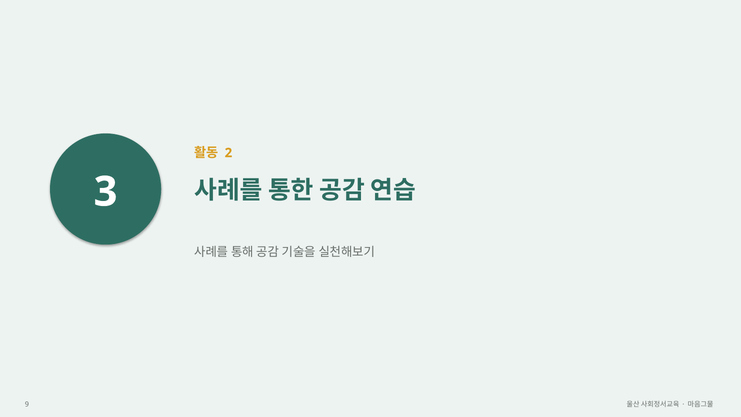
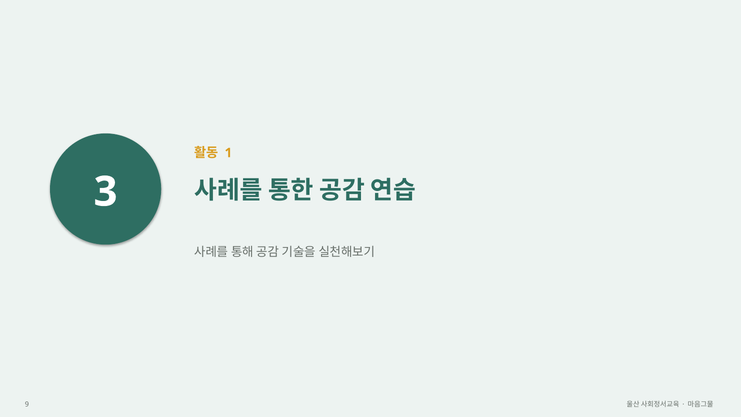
2: 2 -> 1 (228, 153)
